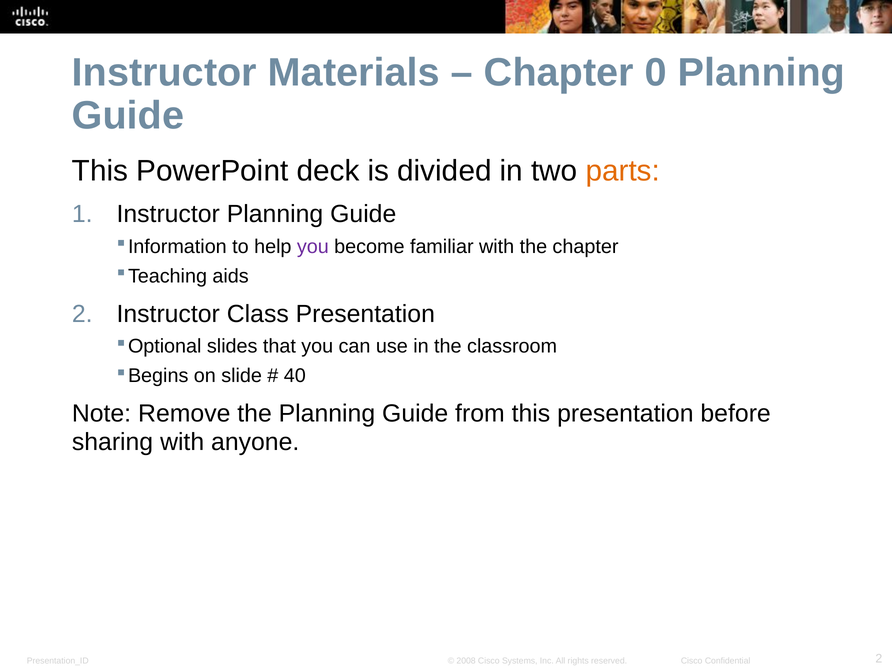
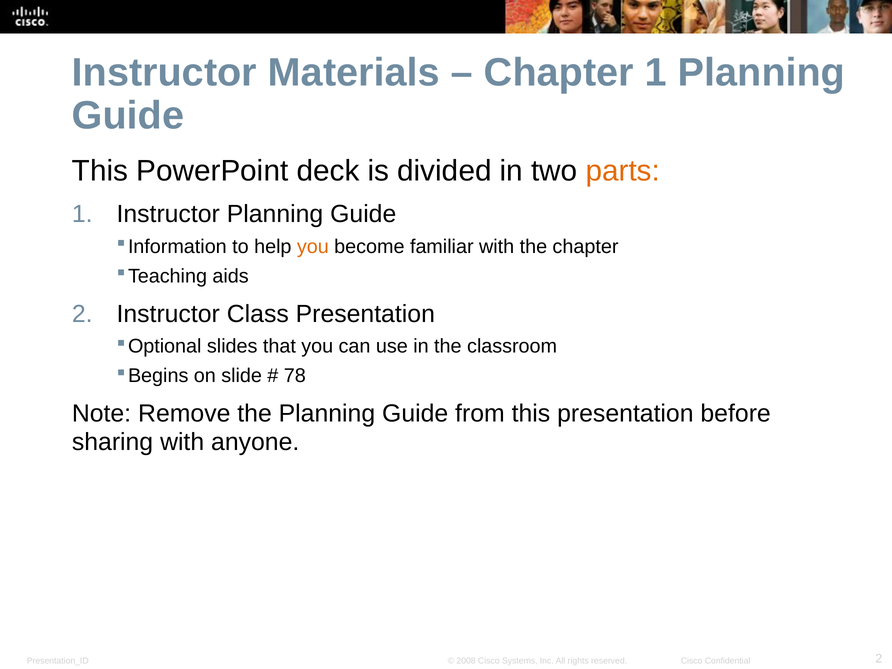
Chapter 0: 0 -> 1 (656, 73)
you colour: purple -> orange (313, 247)
40: 40 -> 78 (295, 376)
